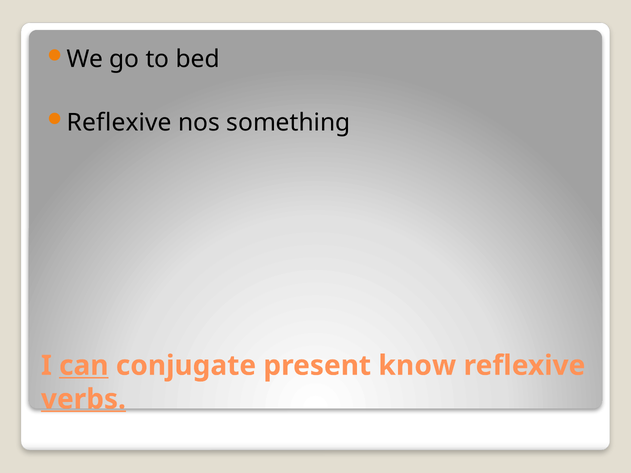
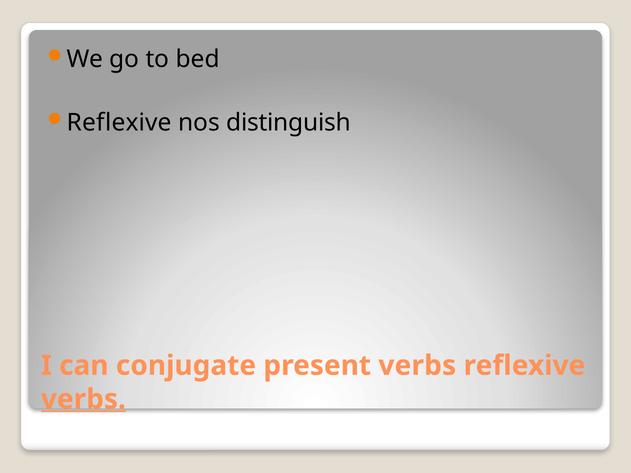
something: something -> distinguish (289, 123)
can underline: present -> none (84, 366)
present know: know -> verbs (417, 366)
